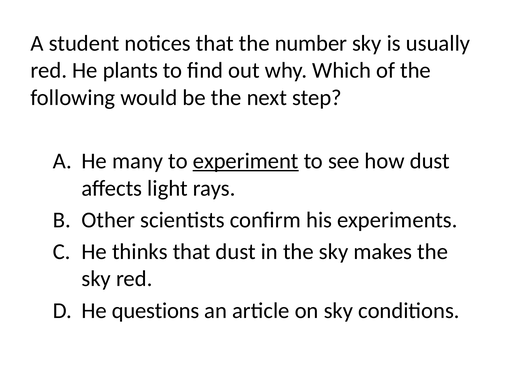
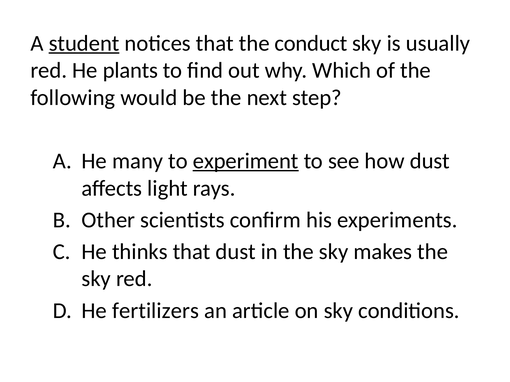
student underline: none -> present (84, 43)
number: number -> conduct (311, 43)
questions: questions -> fertilizers (156, 311)
